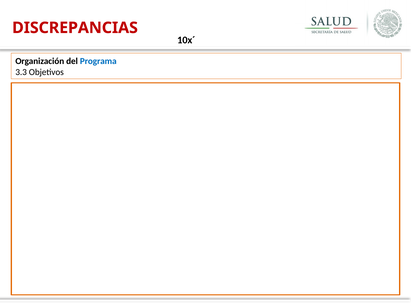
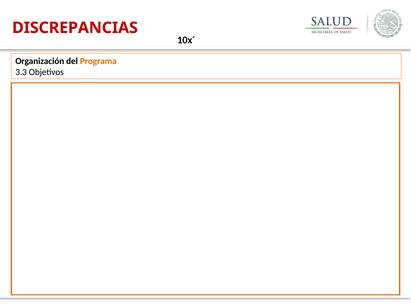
Programa colour: blue -> orange (98, 61)
